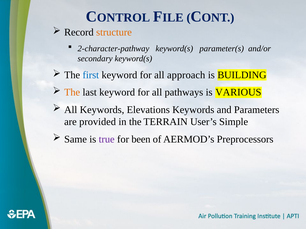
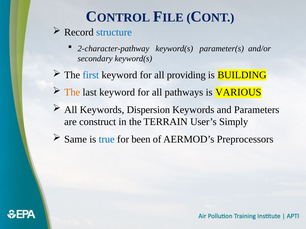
structure colour: orange -> blue (114, 32)
approach: approach -> providing (186, 75)
Elevations: Elevations -> Dispersion (148, 110)
provided: provided -> construct (98, 122)
Simple: Simple -> Simply (234, 122)
true colour: purple -> blue (107, 139)
